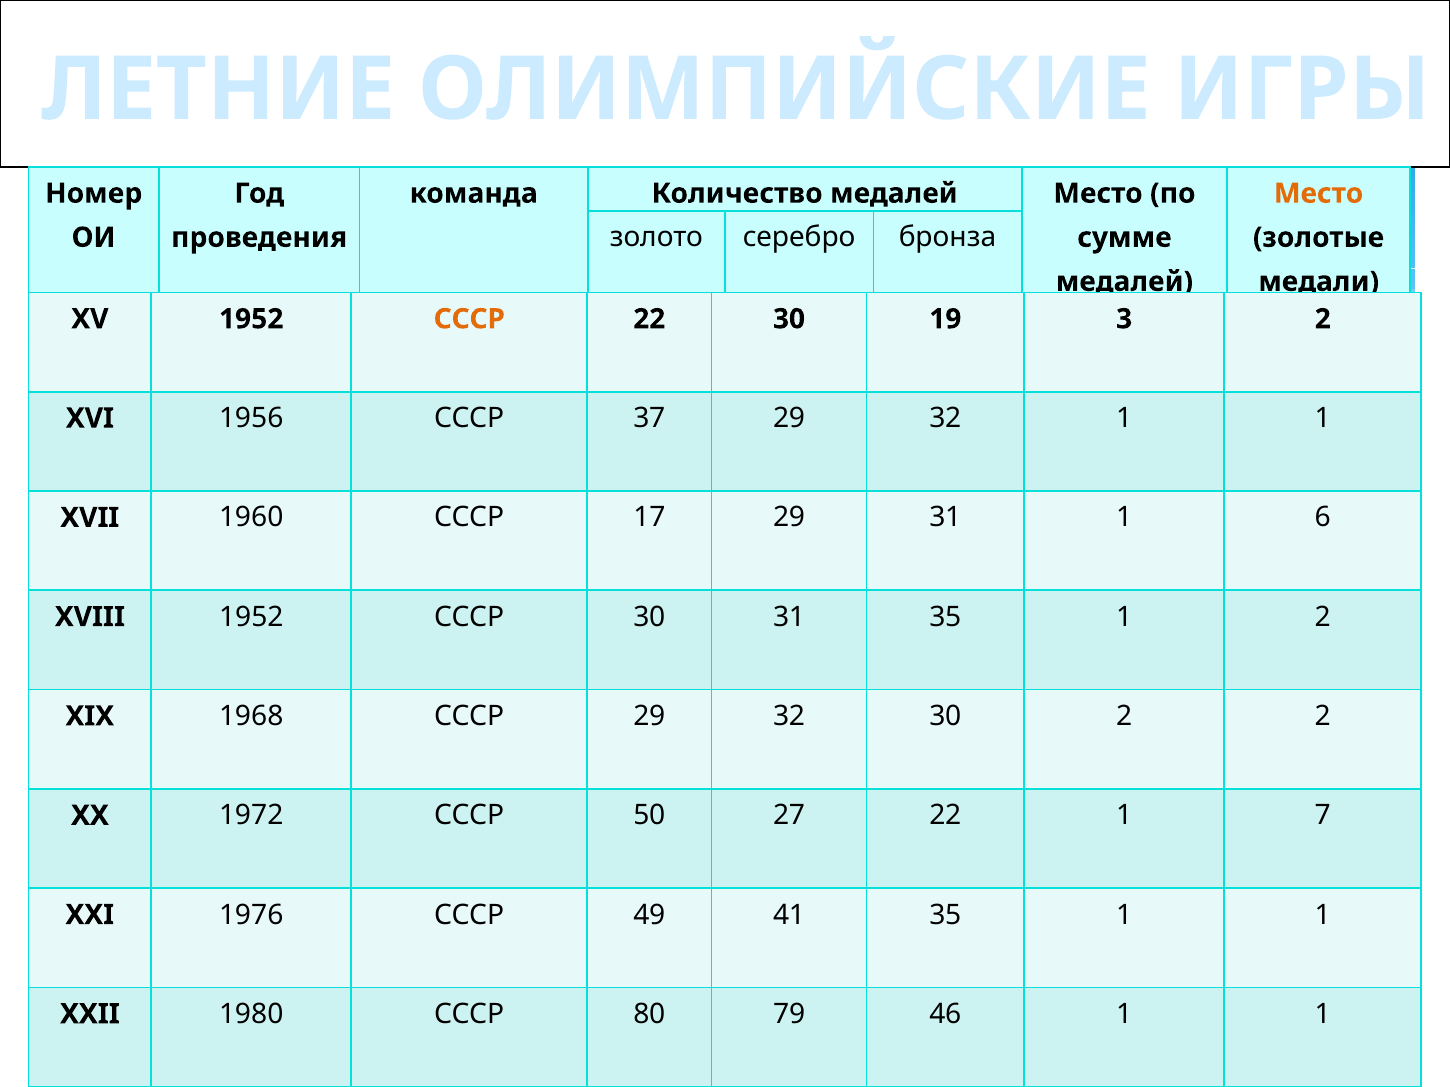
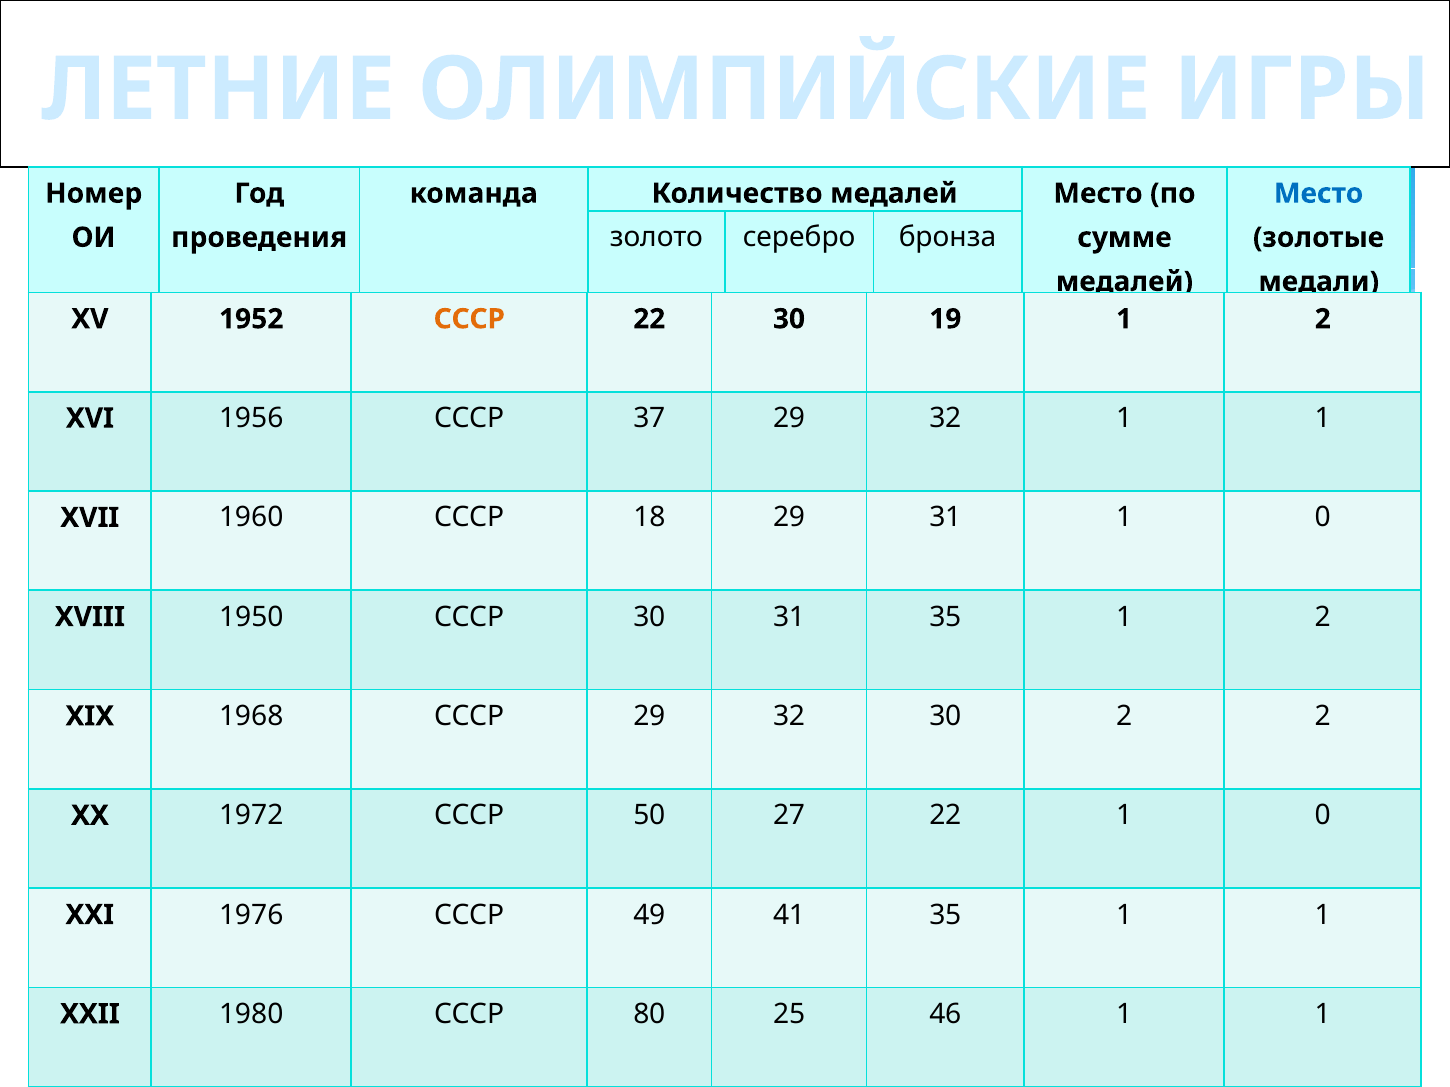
Место colour: orange -> blue (1319, 194)
19 3: 3 -> 1 (1124, 319)
17: 17 -> 18 (649, 518)
31 1 6: 6 -> 0 (1323, 518)
XVIII 1952: 1952 -> 1950 (251, 617)
22 1 7: 7 -> 0 (1323, 816)
79: 79 -> 25 (789, 1014)
